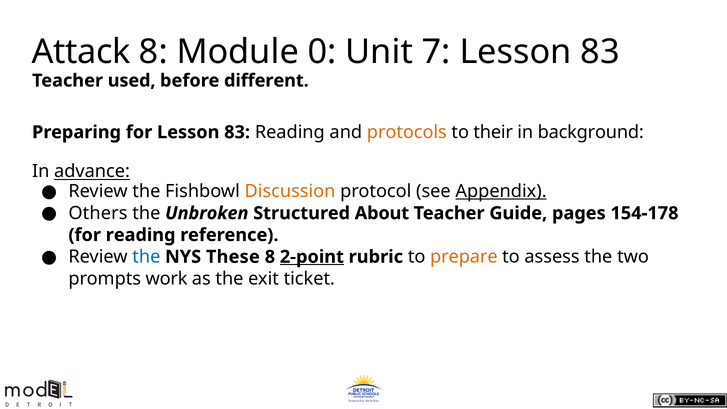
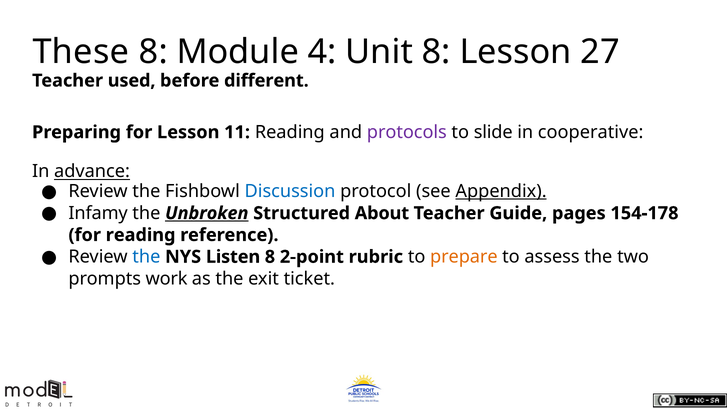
Attack: Attack -> These (81, 52)
0: 0 -> 4 (322, 52)
Unit 7: 7 -> 8 (436, 52)
83: 83 -> 27 (600, 52)
for Lesson 83: 83 -> 11 (237, 132)
protocols colour: orange -> purple (407, 132)
their: their -> slide (493, 132)
background: background -> cooperative (591, 132)
Discussion colour: orange -> blue (290, 191)
Others: Others -> Infamy (98, 213)
Unbroken underline: none -> present (207, 213)
These: These -> Listen (233, 257)
2-point underline: present -> none (312, 257)
